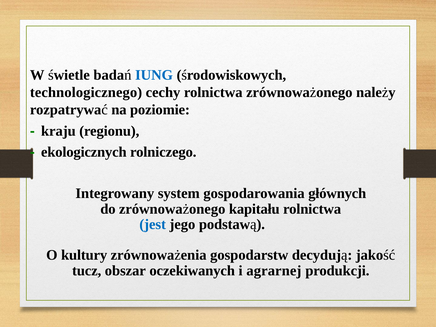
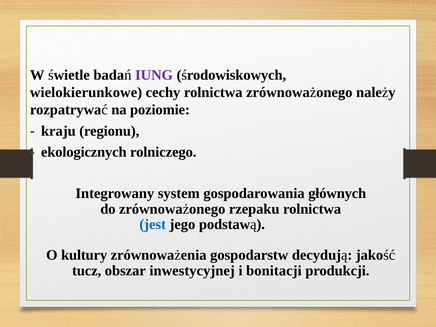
IUNG colour: blue -> purple (154, 75)
technologicznego: technologicznego -> wielokierunkowe (86, 92)
kapitału: kapitału -> rzepaku (254, 209)
oczekiwanych: oczekiwanych -> inwestycyjnej (192, 270)
agrarnej: agrarnej -> bonitacji (274, 270)
